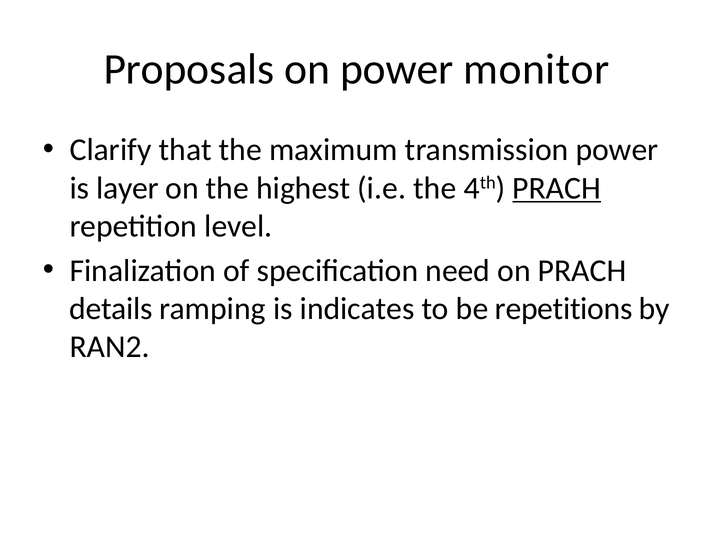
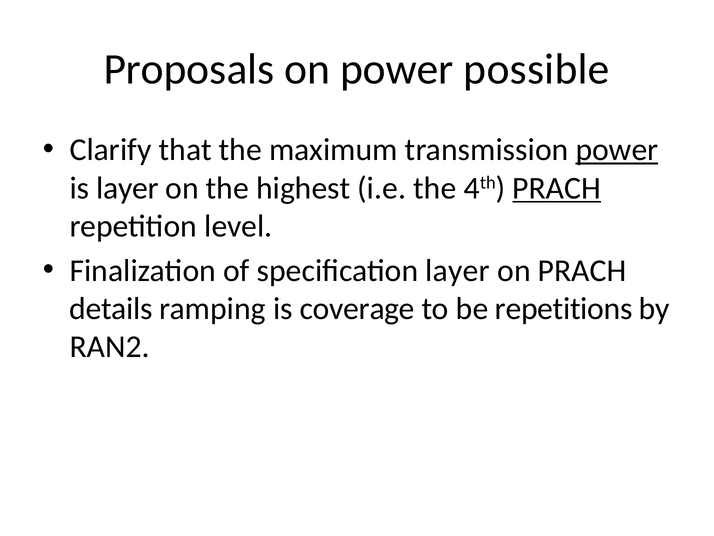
monitor: monitor -> possible (536, 69)
power underline: none -> present (617, 150)
specification need: need -> layer (458, 270)
indicates: indicates -> coverage (357, 308)
